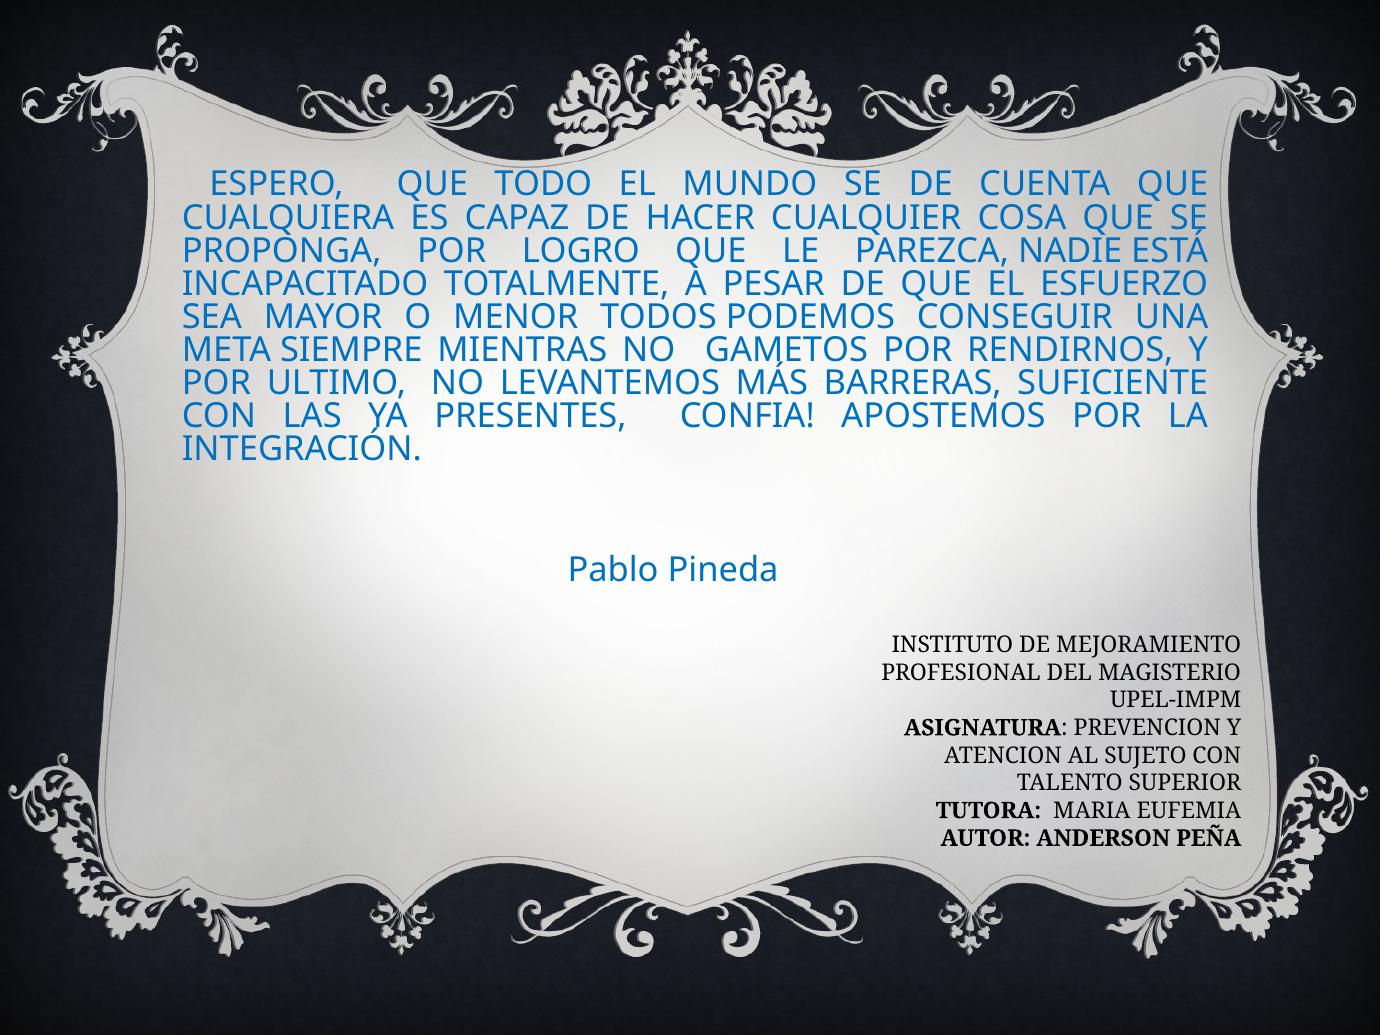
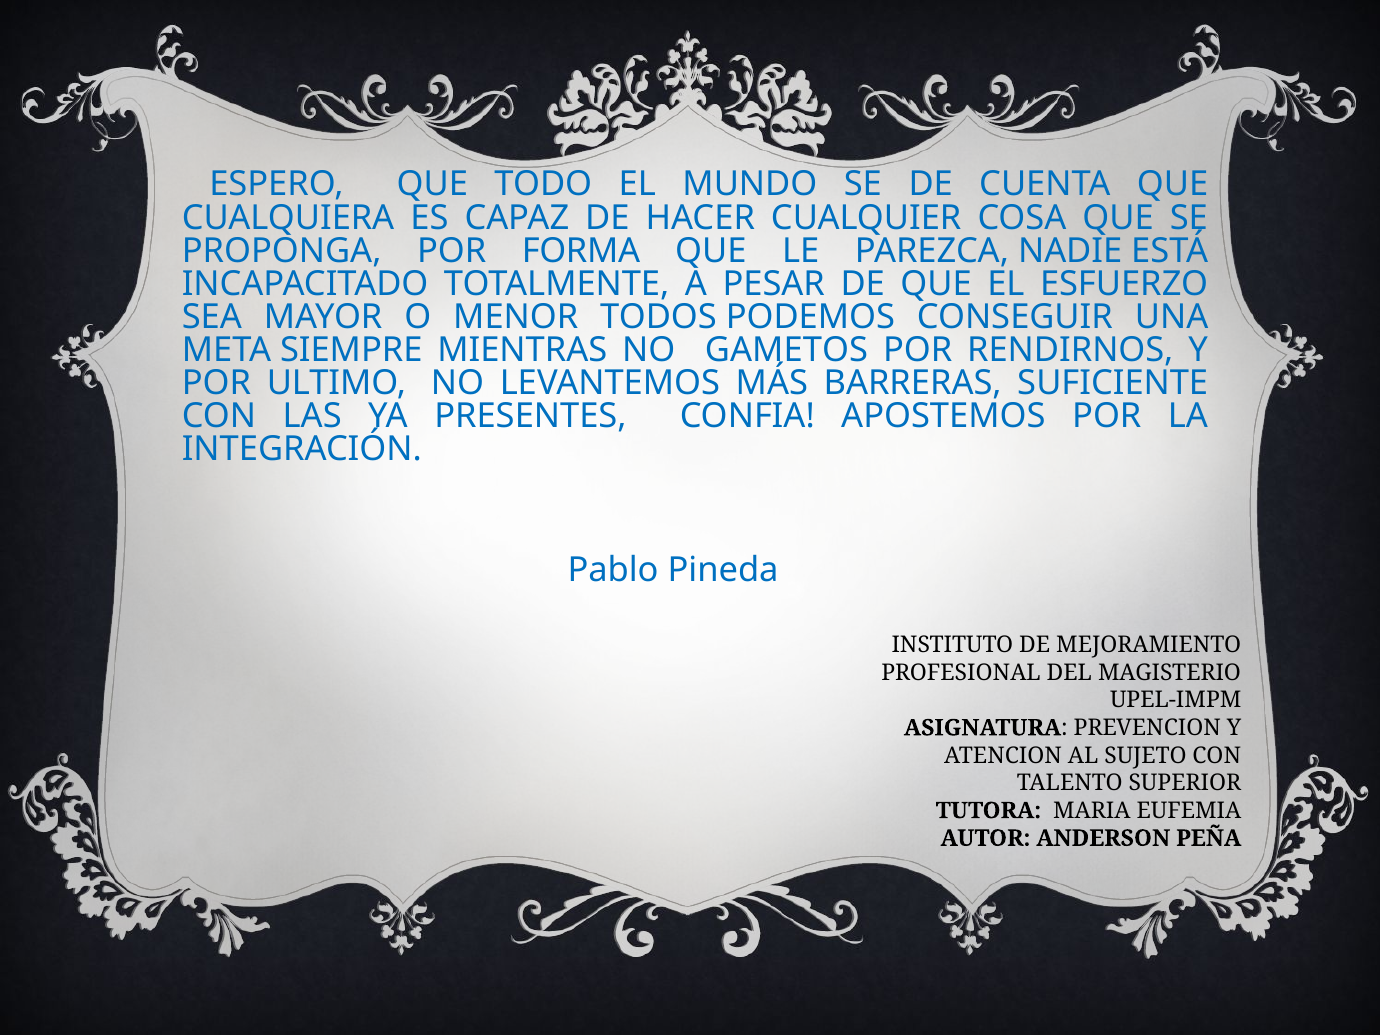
LOGRO: LOGRO -> FORMA (581, 251)
